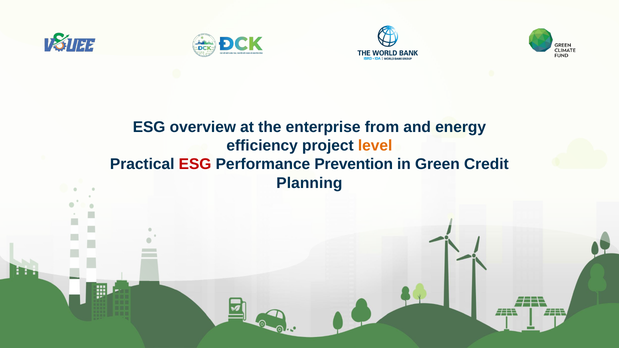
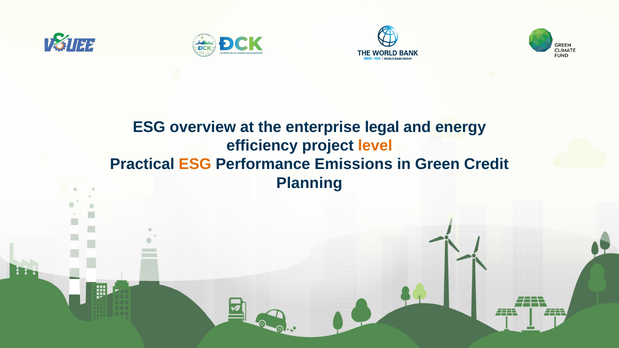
from: from -> legal (382, 127)
ESG colour: red -> orange (195, 164)
Prevention: Prevention -> Emissions (354, 164)
